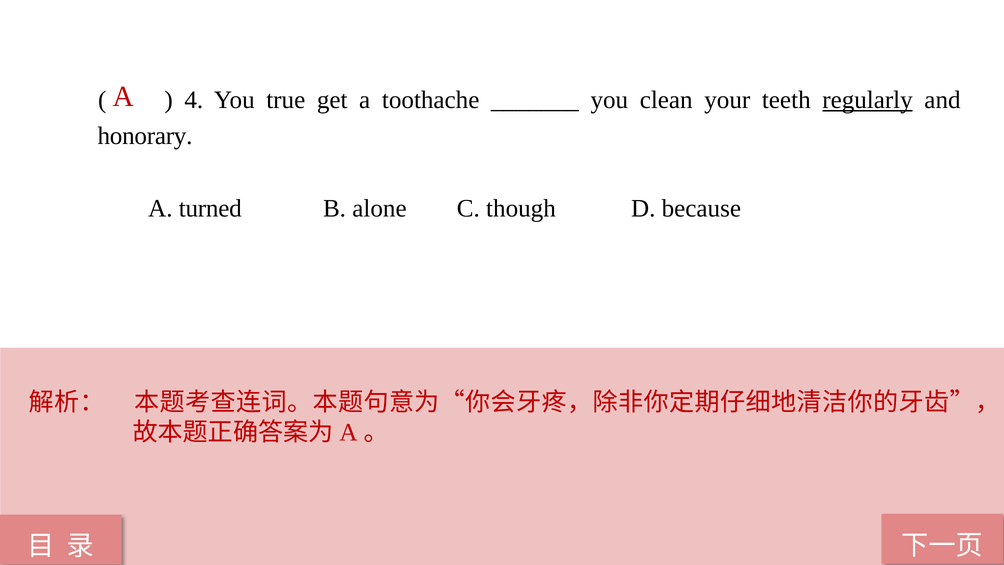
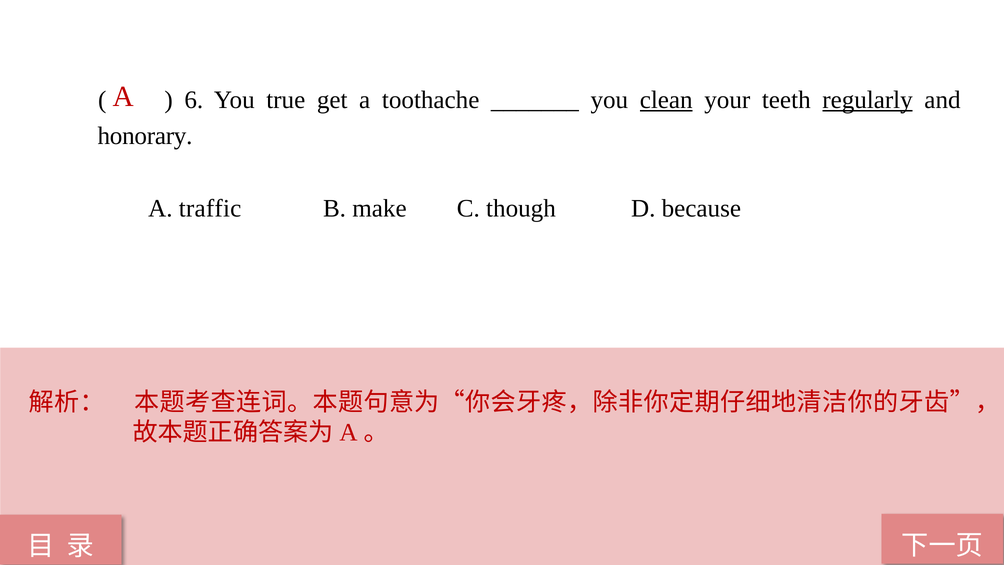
4: 4 -> 6 (194, 100)
clean underline: none -> present (666, 100)
turned: turned -> traffic (210, 208)
alone: alone -> make (379, 208)
